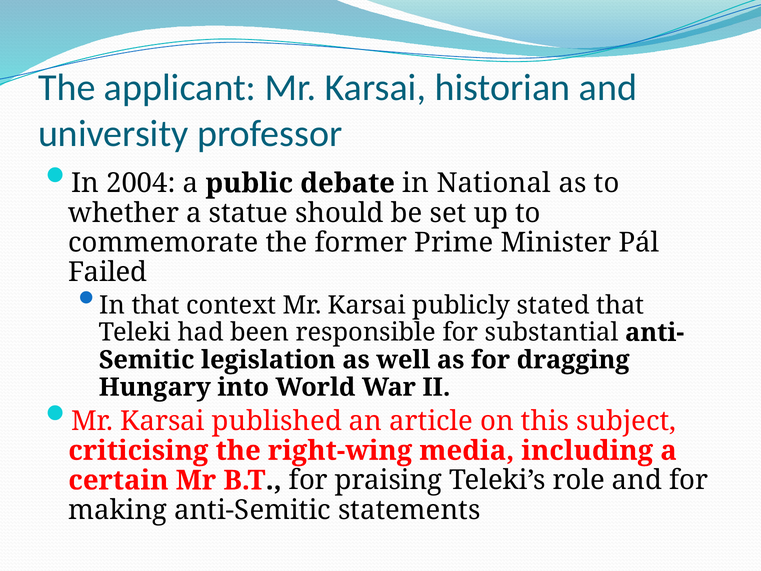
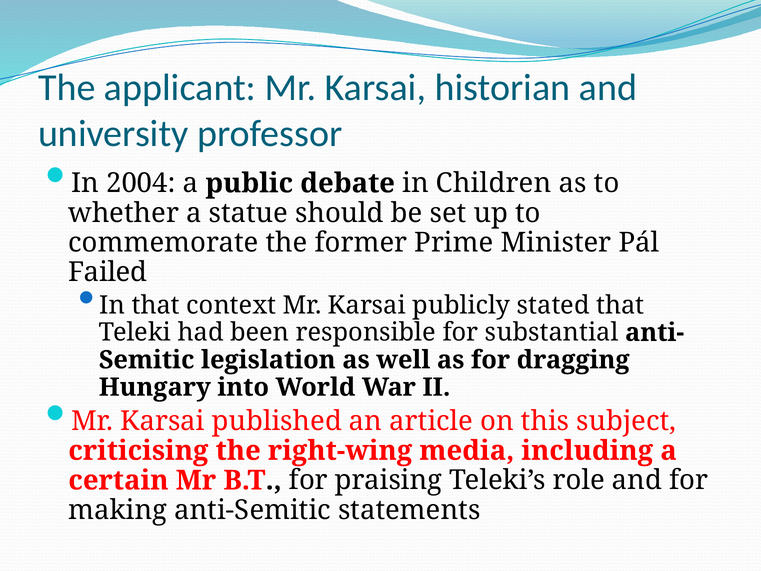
National: National -> Children (494, 183)
